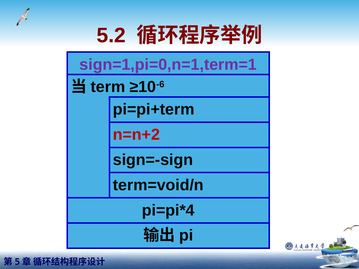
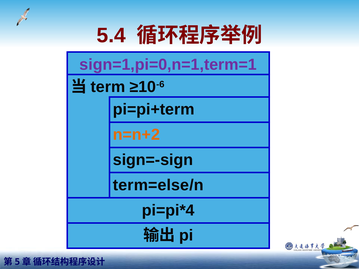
5.2: 5.2 -> 5.4 (111, 35)
n=n+2 colour: red -> orange (136, 135)
term=void/n: term=void/n -> term=else/n (158, 185)
